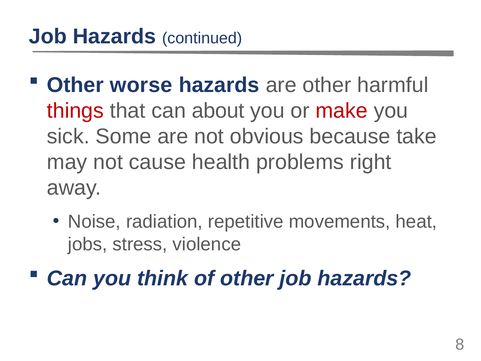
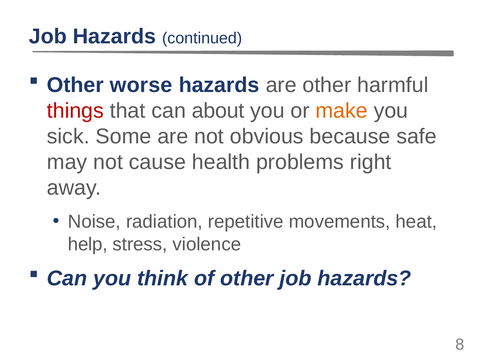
make colour: red -> orange (342, 111)
take: take -> safe (417, 136)
jobs: jobs -> help (88, 244)
